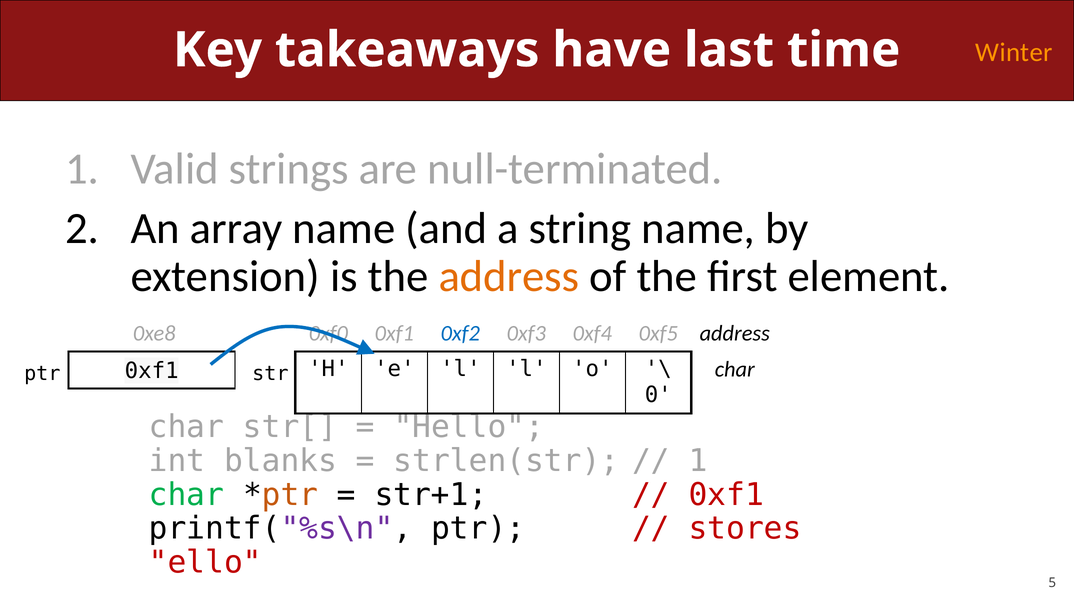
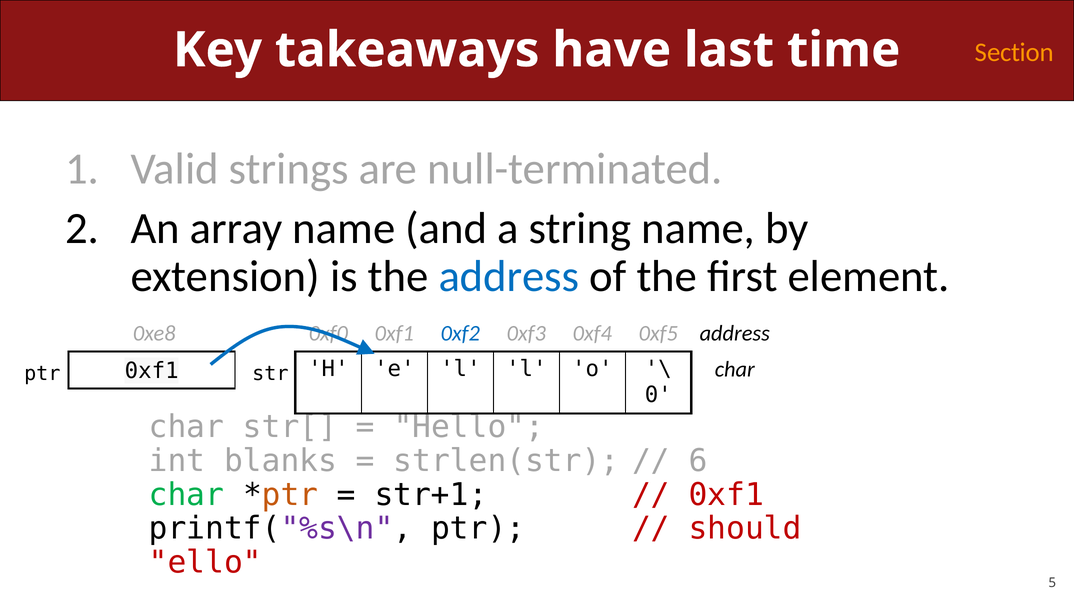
Winter: Winter -> Section (1014, 52)
address colour: orange -> blue (509, 277)
1: 1 -> 6 (698, 461)
stores: stores -> should (745, 529)
